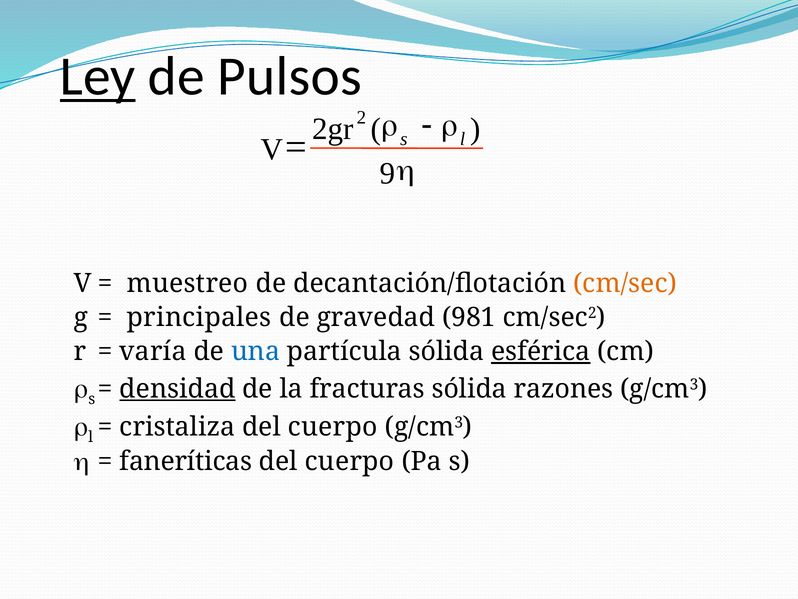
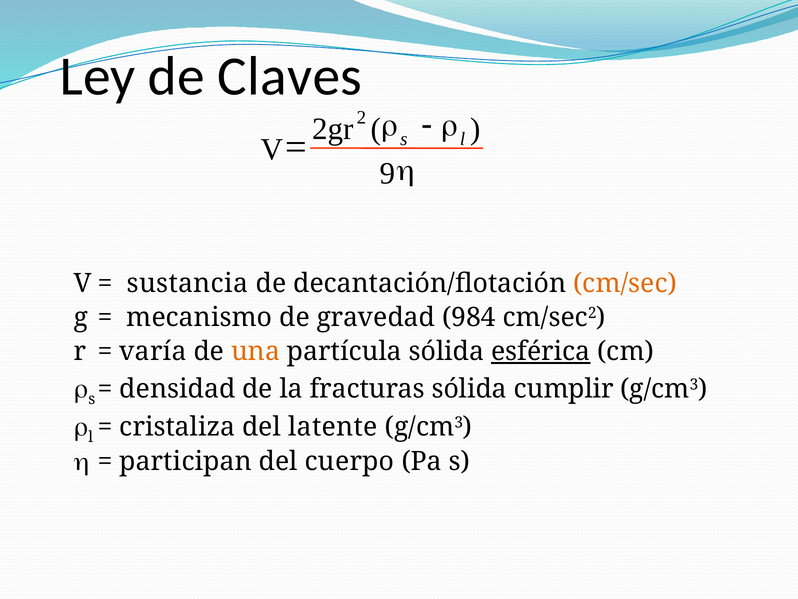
Ley underline: present -> none (98, 77)
Pulsos: Pulsos -> Claves (290, 77)
muestreo: muestreo -> sustancia (187, 283)
principales: principales -> mecanismo (199, 317)
981: 981 -> 984 (469, 317)
una colour: blue -> orange (256, 351)
densidad underline: present -> none (177, 388)
razones: razones -> cumplir (564, 388)
cuerpo: cuerpo -> latente (333, 426)
faneríticas: faneríticas -> participan (186, 461)
